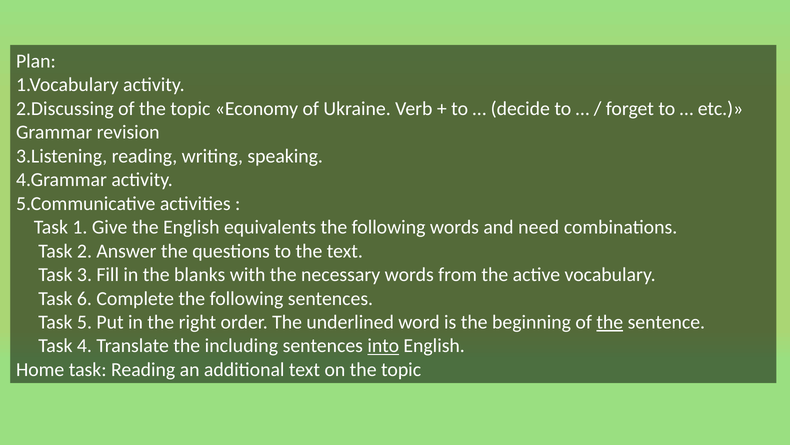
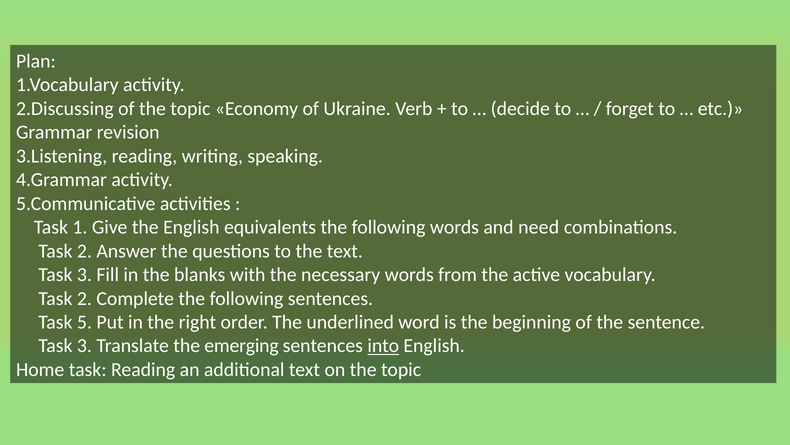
6: 6 -> 2 (84, 298)
the underline: present -> none (610, 322)
4: 4 -> 3 (84, 345)
including: including -> emerging (242, 345)
